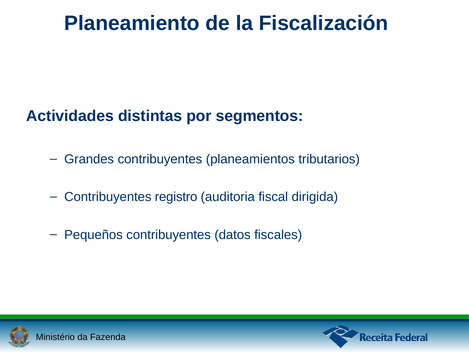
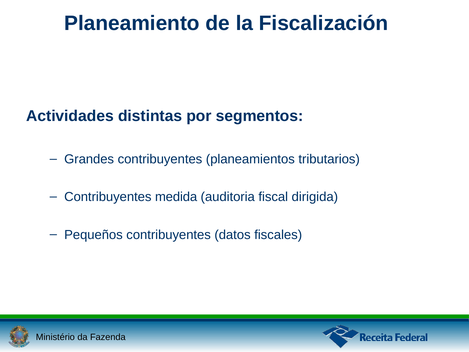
registro: registro -> medida (176, 197)
